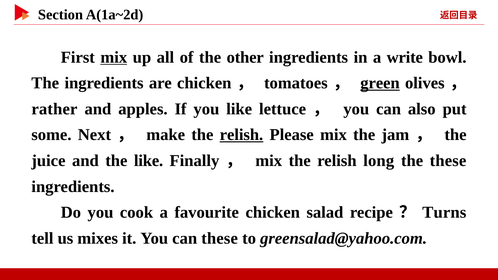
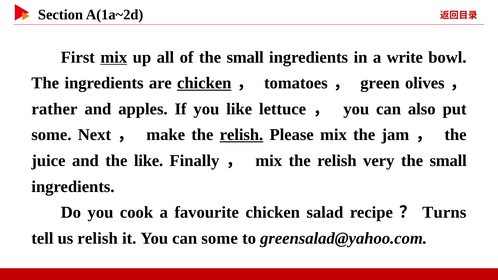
of the other: other -> small (245, 57)
chicken underline: none -> present (204, 83)
green underline: present -> none (380, 83)
long: long -> very (379, 161)
these: these -> small (448, 161)
us mixes: mixes -> relish (98, 238)
can these: these -> some (220, 238)
